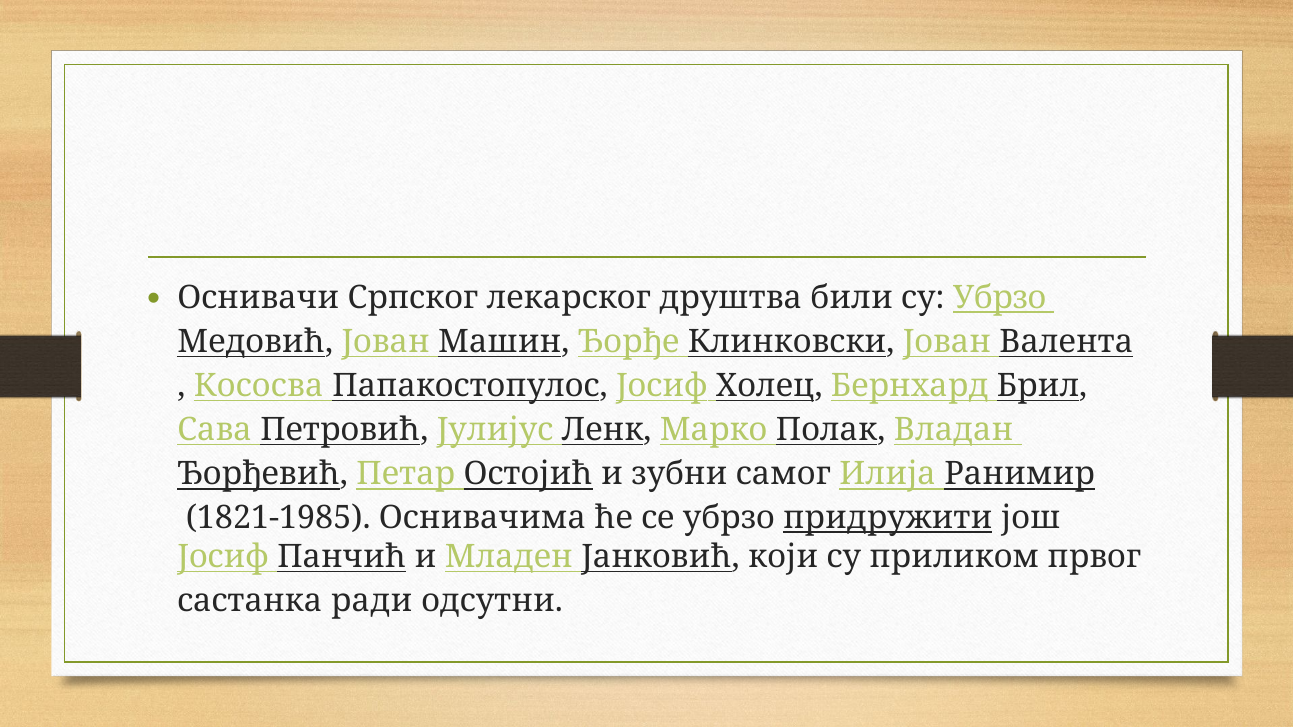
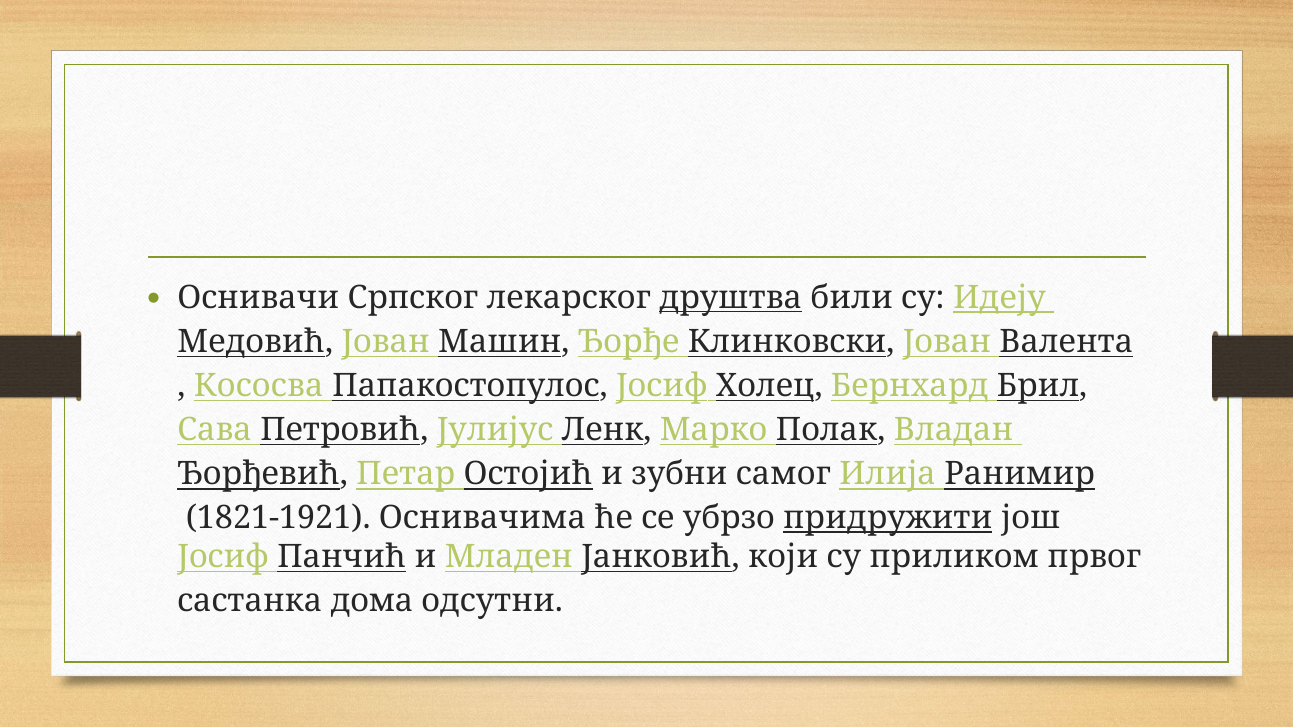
друштва underline: none -> present (731, 298)
су Убрзо: Убрзо -> Идеју (1000, 298)
1821-1985: 1821-1985 -> 1821-1921 (278, 518)
ради: ради -> дома (372, 601)
